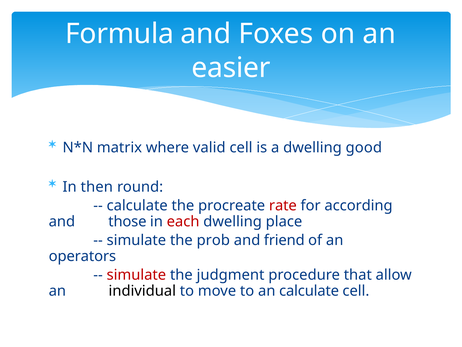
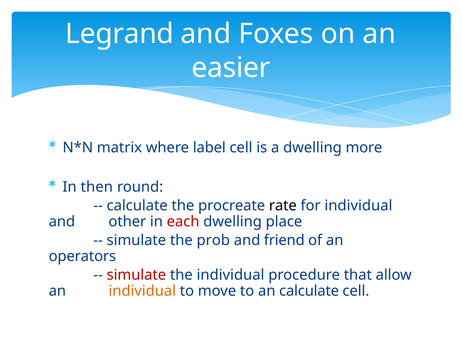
Formula: Formula -> Legrand (120, 34)
valid: valid -> label (209, 147)
good: good -> more (364, 147)
rate colour: red -> black (283, 205)
for according: according -> individual (358, 205)
those: those -> other (127, 221)
the judgment: judgment -> individual (231, 274)
individual colour: black -> orange (142, 290)
